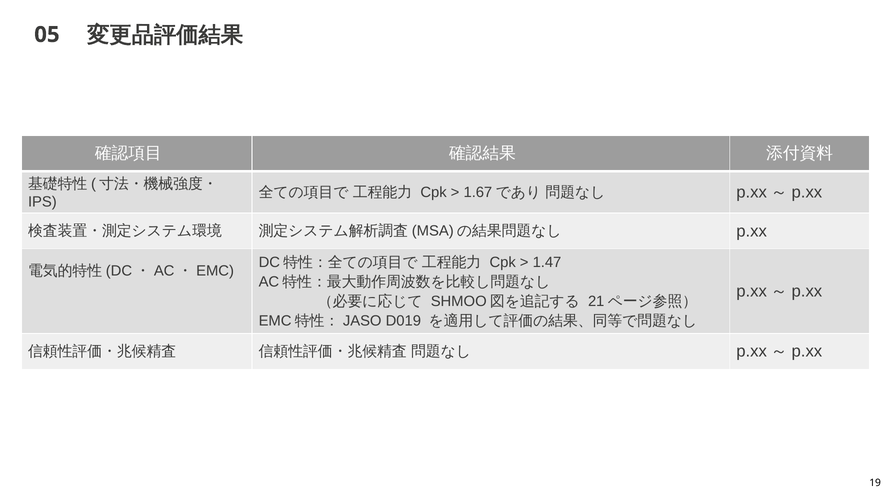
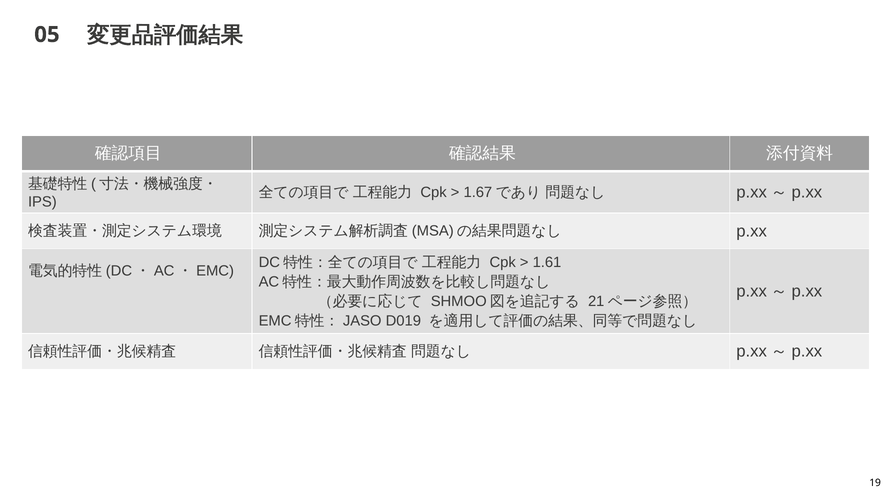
1.47: 1.47 -> 1.61 (547, 262)
